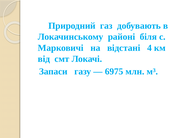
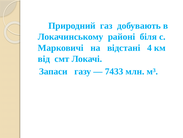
6975: 6975 -> 7433 (114, 71)
